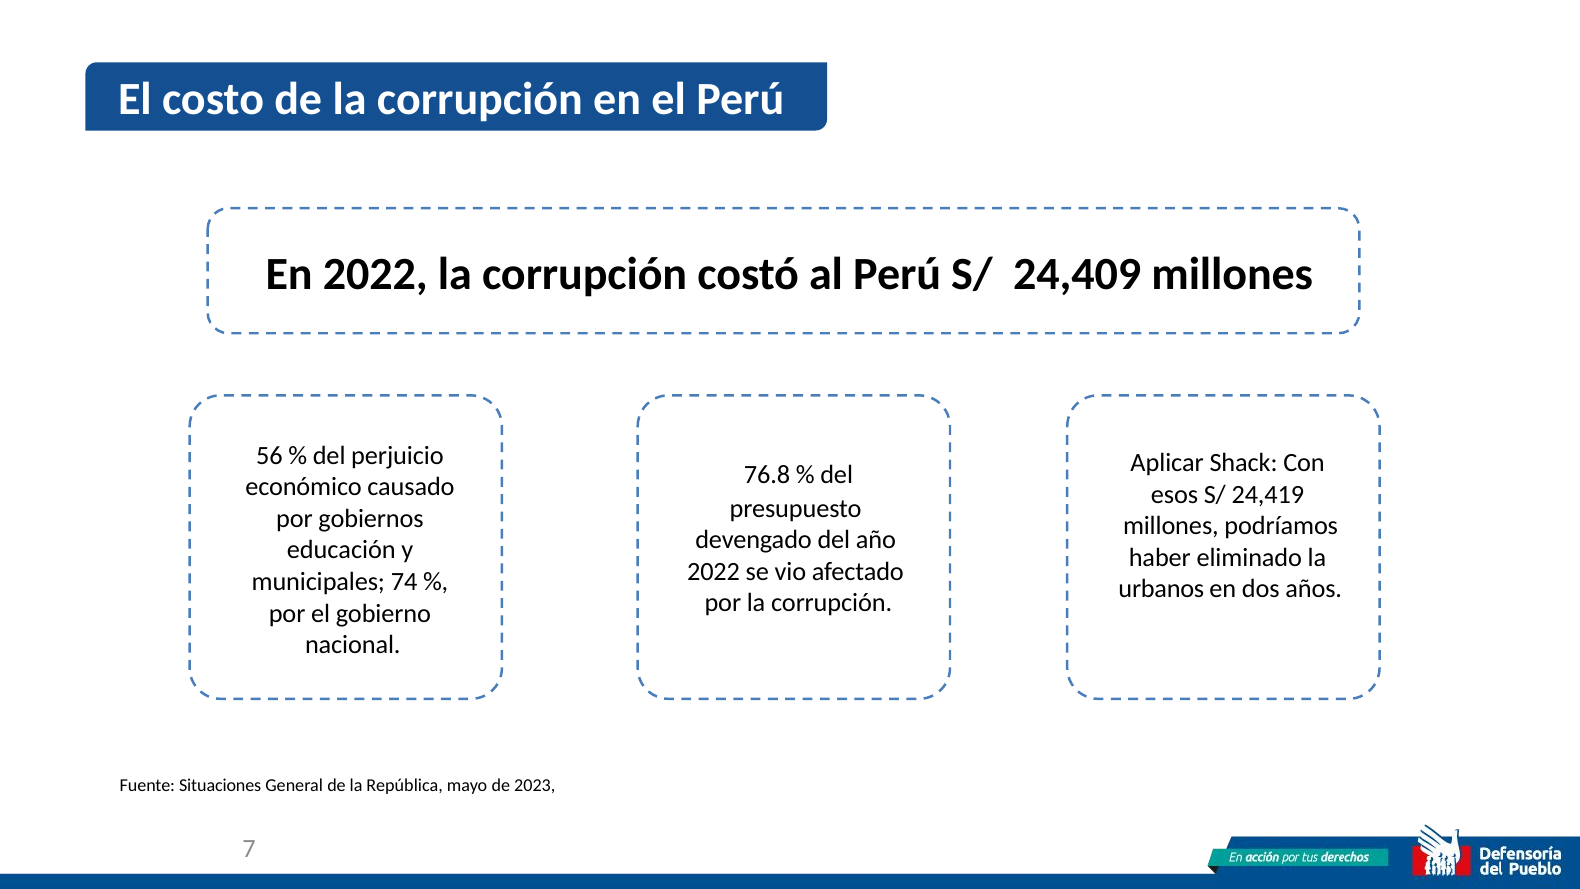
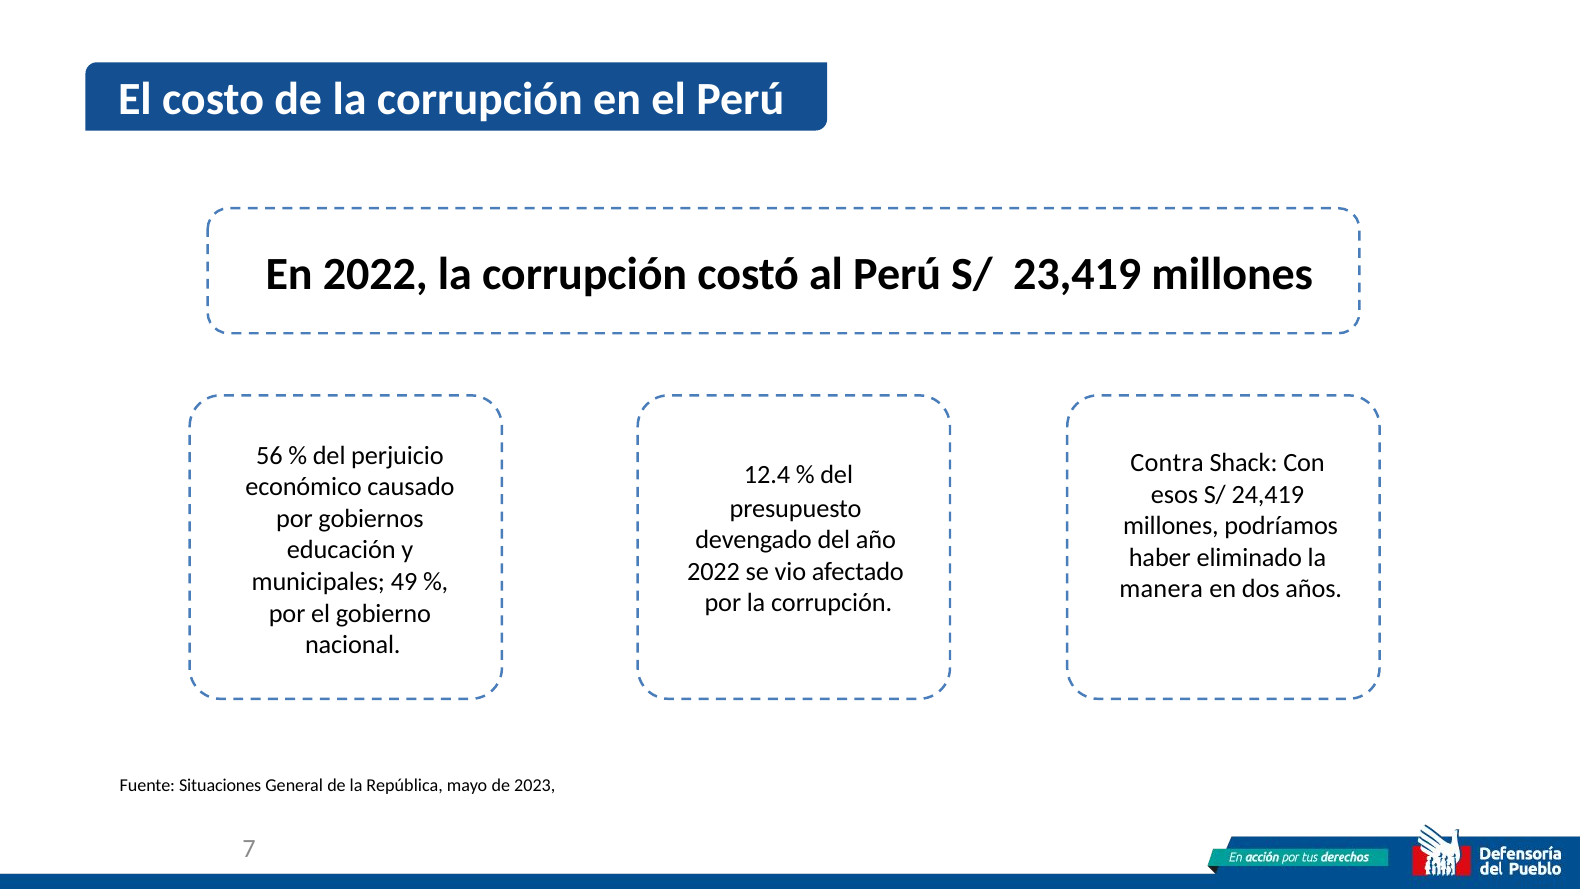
24,409: 24,409 -> 23,419 (1077, 274)
Aplicar: Aplicar -> Contra (1167, 463)
76.8: 76.8 -> 12.4 (767, 475)
74: 74 -> 49 (404, 582)
urbanos: urbanos -> manera (1161, 589)
